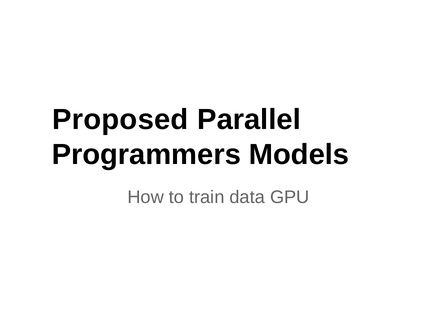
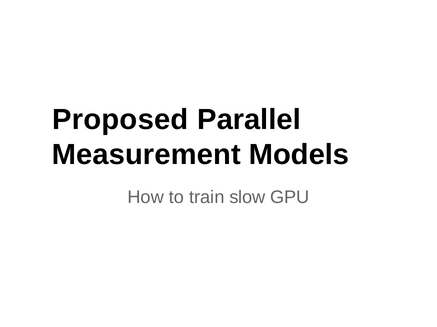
Programmers: Programmers -> Measurement (146, 155)
data: data -> slow (247, 198)
